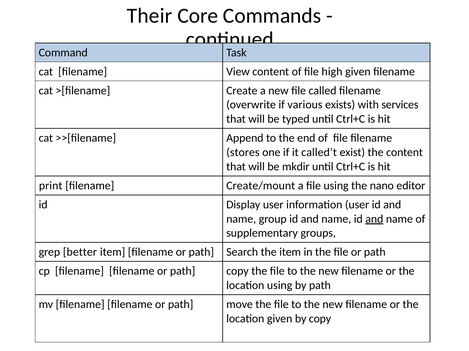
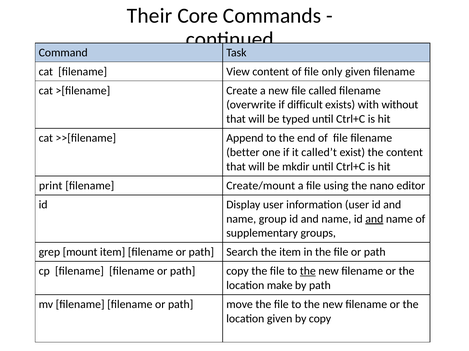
high: high -> only (332, 72)
various: various -> difficult (305, 105)
services: services -> without (400, 105)
stores: stores -> better (243, 153)
better: better -> mount (80, 253)
the underline: none -> present (308, 272)
location using: using -> make (280, 286)
